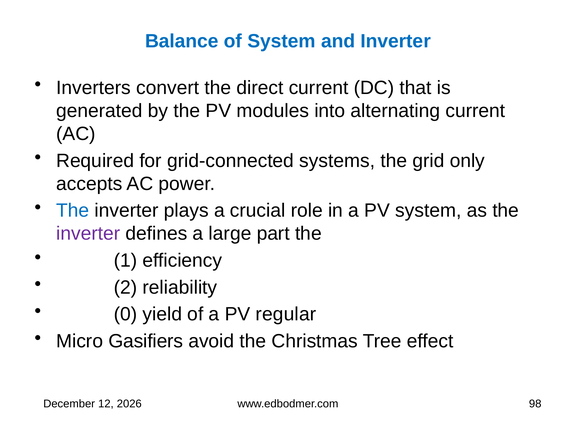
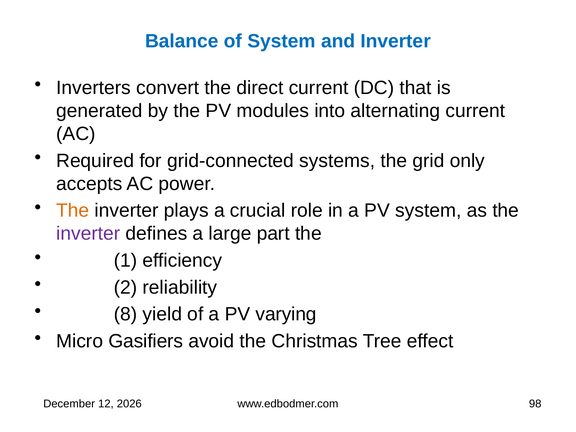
The colour: blue -> orange (73, 211)
0: 0 -> 8 (125, 314)
regular: regular -> varying (286, 314)
